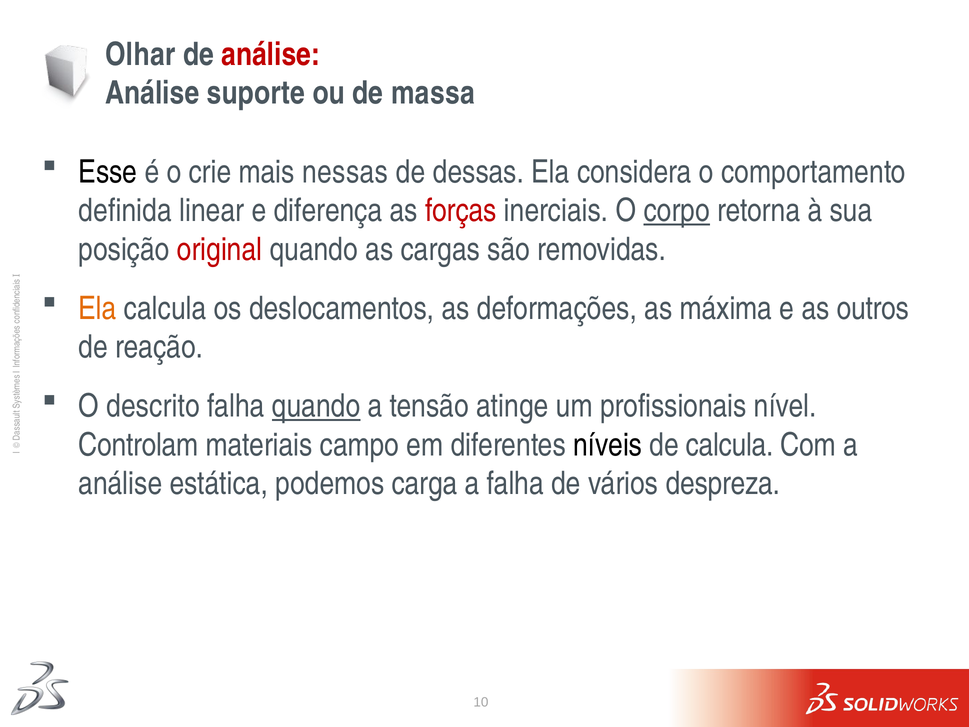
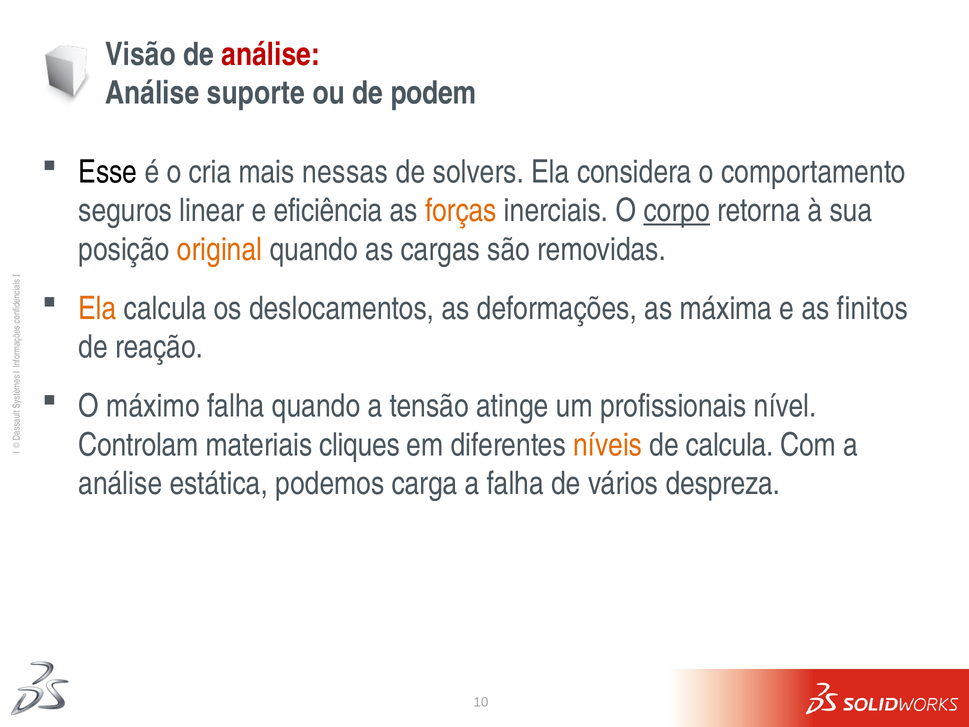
Olhar: Olhar -> Visão (140, 55)
massa: massa -> podem (433, 93)
crie: crie -> cria (210, 172)
dessas: dessas -> solvers (478, 172)
definida: definida -> seguros (125, 211)
diferença: diferença -> eficiência (328, 211)
forças colour: red -> orange (461, 211)
original colour: red -> orange (220, 249)
outros: outros -> finitos (872, 308)
descrito: descrito -> máximo (153, 406)
quando underline: present -> none (316, 406)
campo: campo -> cliques (360, 445)
níveis colour: black -> orange (608, 445)
